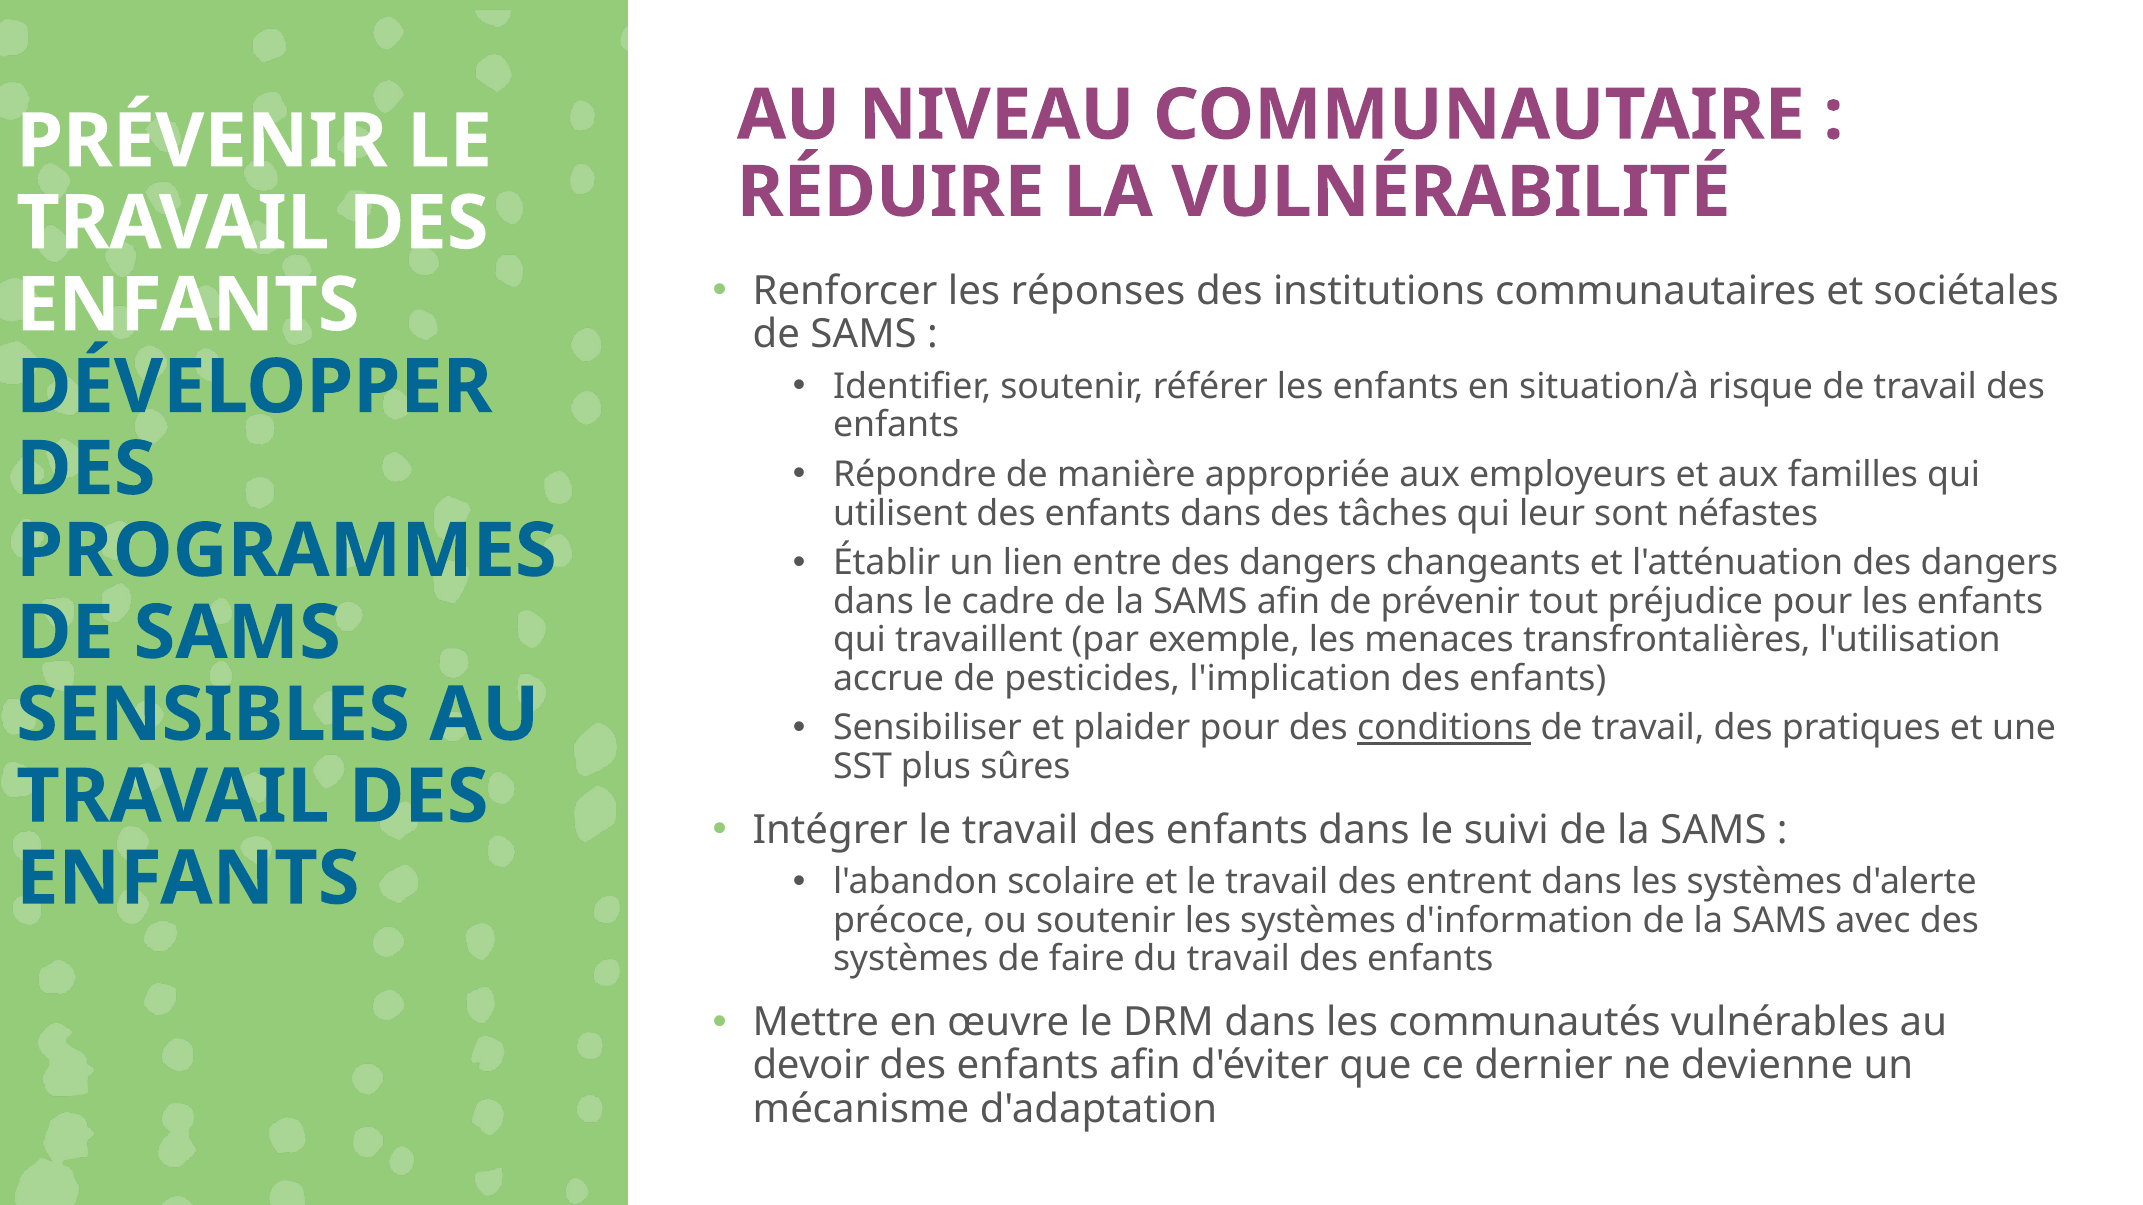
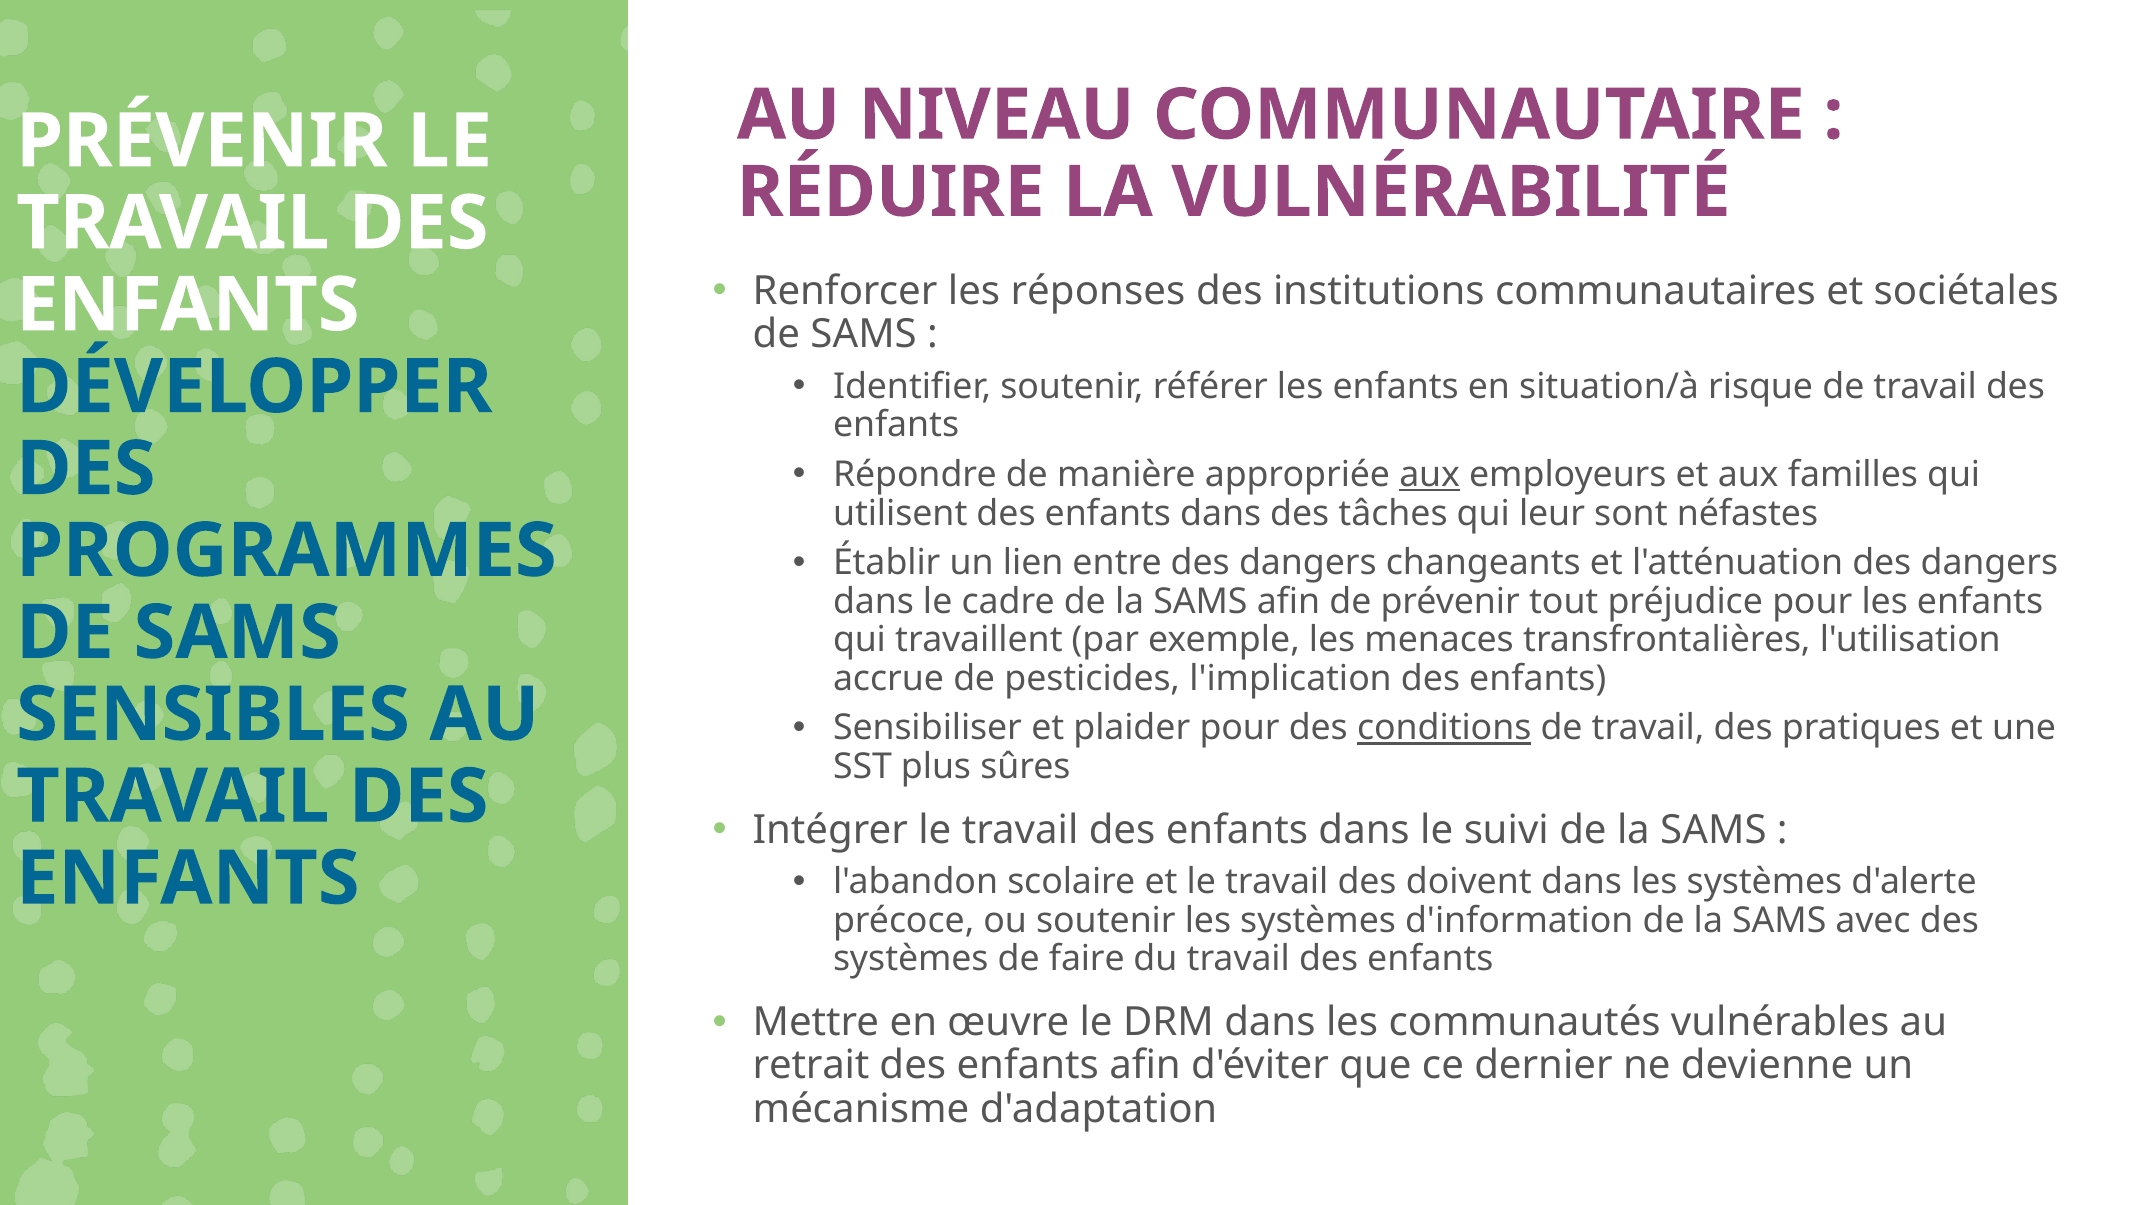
aux underline: none -> present (1430, 475)
entrent: entrent -> doivent (1469, 882)
devoir: devoir -> retrait (811, 1066)
